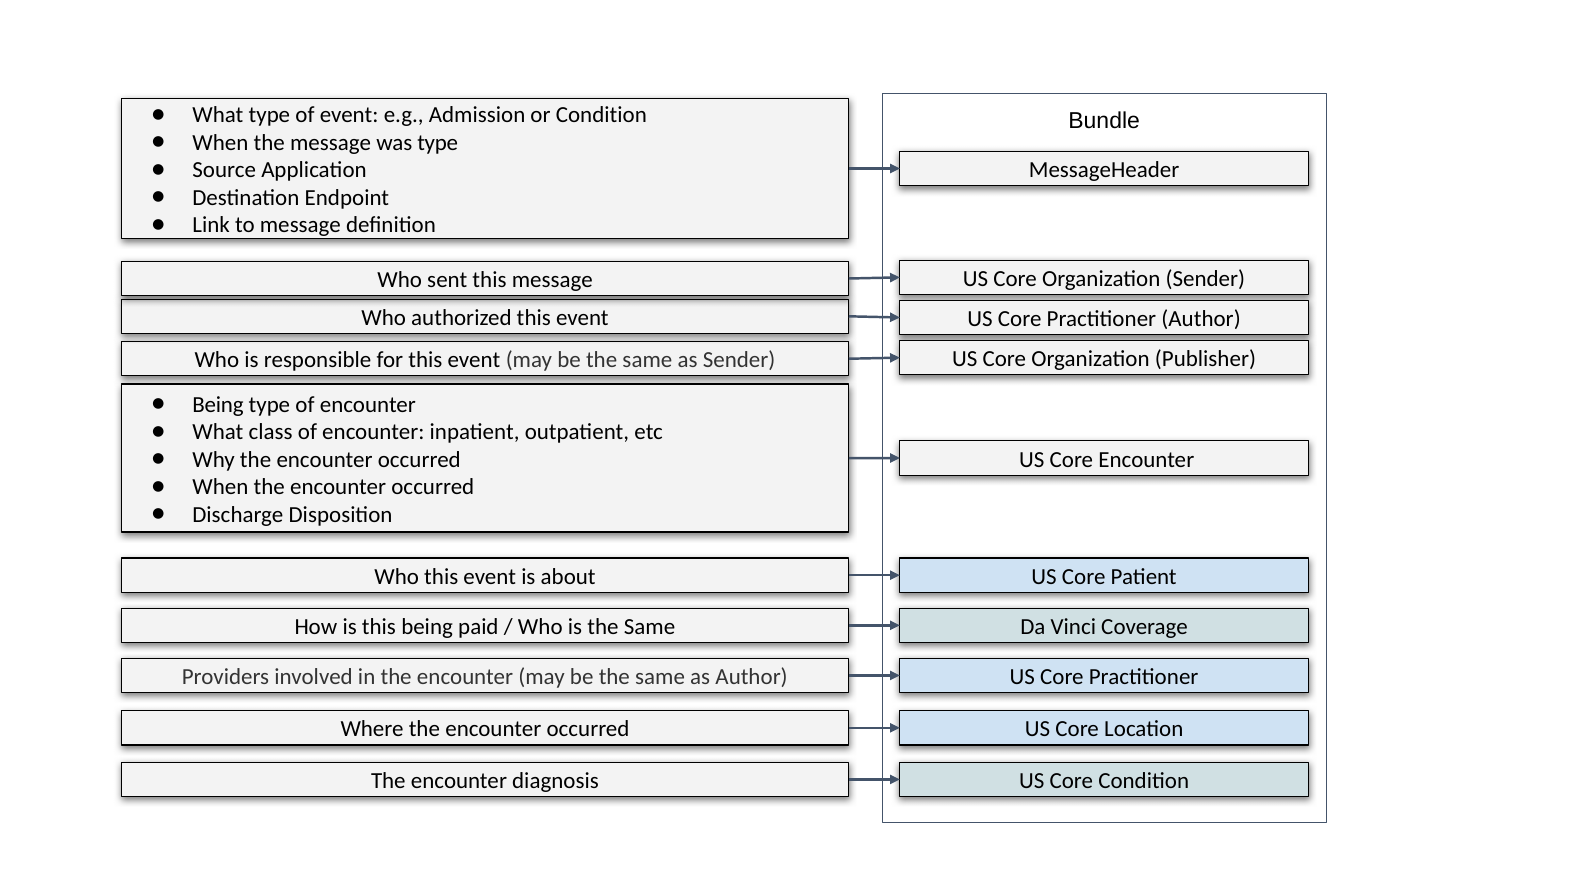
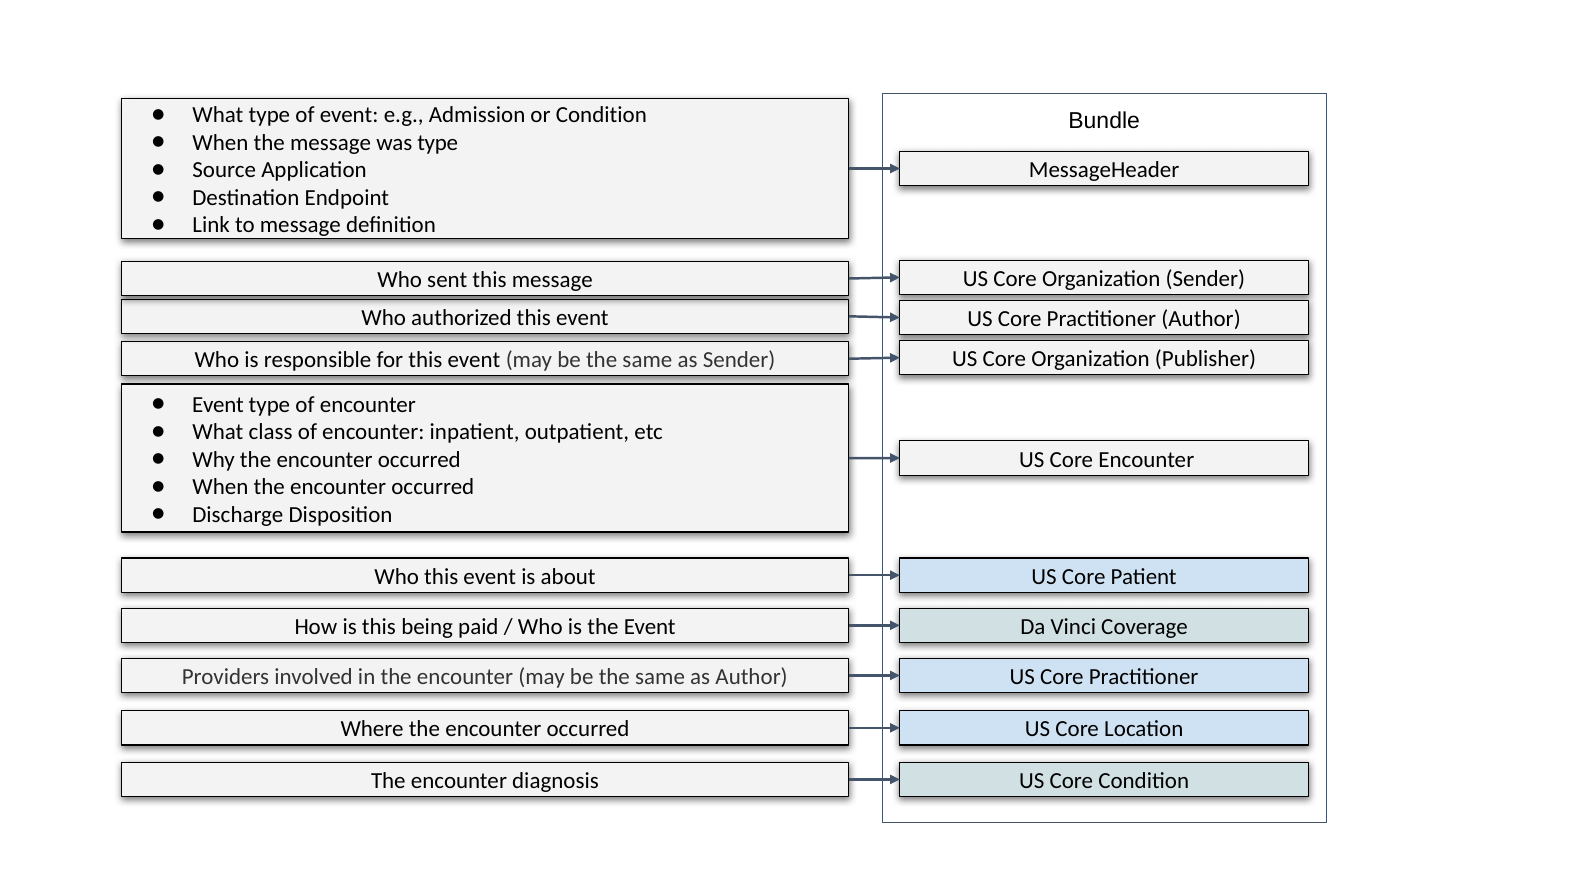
Being: Being -> Event (218, 405)
is the Same: Same -> Event (650, 627)
